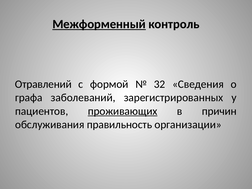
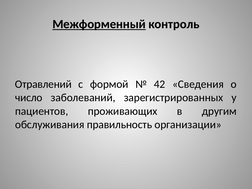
32: 32 -> 42 (160, 84)
графа: графа -> число (29, 98)
проживающих underline: present -> none (123, 111)
причин: причин -> другим (219, 111)
